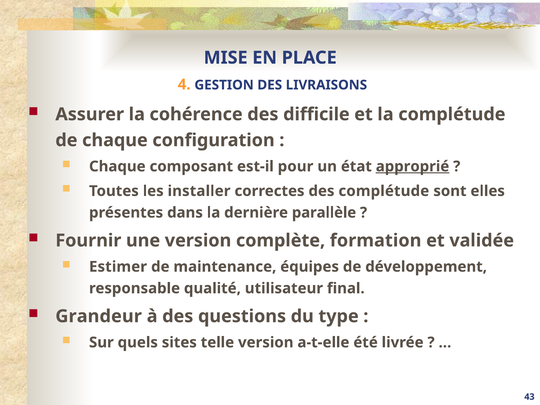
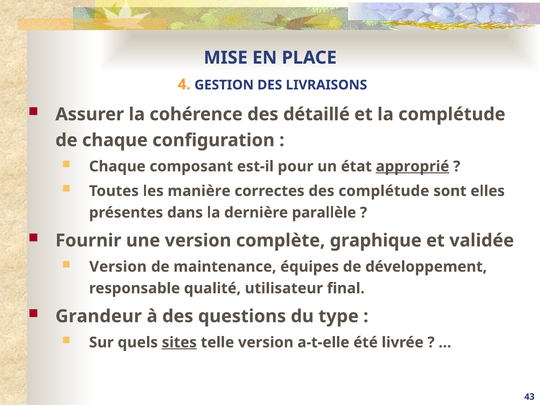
difficile: difficile -> détaillé (316, 114)
installer: installer -> manière (199, 191)
formation: formation -> graphique (376, 241)
Estimer: Estimer -> Version (118, 267)
sites underline: none -> present (179, 342)
